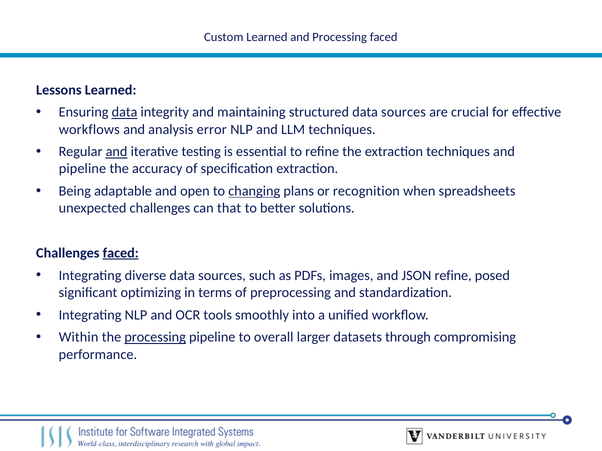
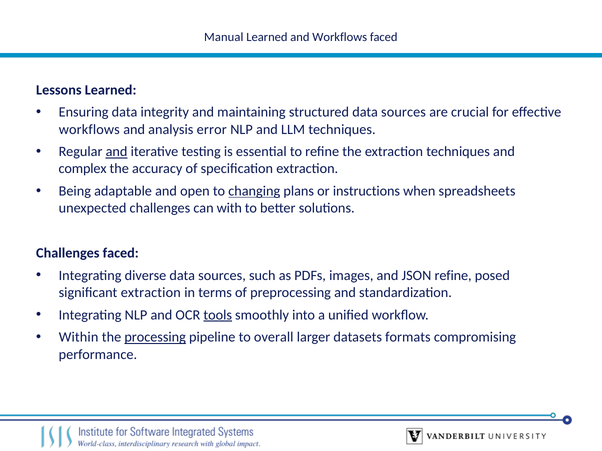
Custom: Custom -> Manual (224, 37)
and Processing: Processing -> Workflows (340, 37)
data underline: present -> none (125, 112)
pipeline: pipeline -> complex (83, 169)
recognition: recognition -> instructions (366, 191)
that: that -> with (229, 208)
faced underline: present -> none (121, 253)
significant optimizing: optimizing -> extraction (151, 293)
tools underline: none -> present (218, 315)
through: through -> formats (408, 338)
